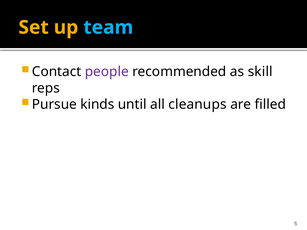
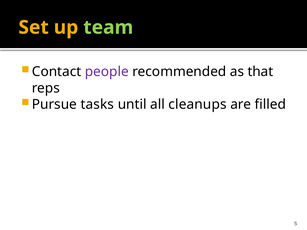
team colour: light blue -> light green (108, 27)
skill: skill -> that (260, 72)
kinds: kinds -> tasks (97, 105)
